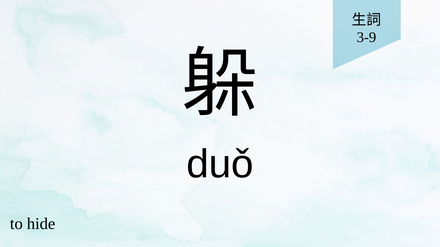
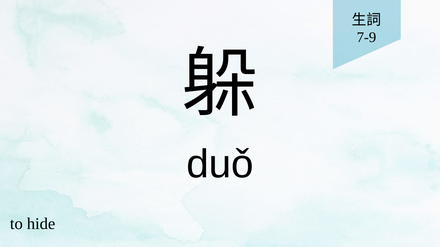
3-9: 3-9 -> 7-9 (366, 38)
